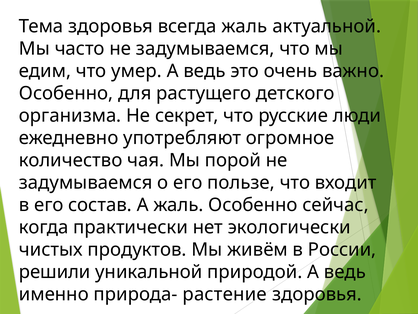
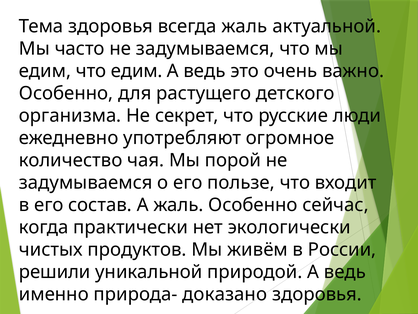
что умер: умер -> едим (137, 71)
растение: растение -> доказано (225, 294)
